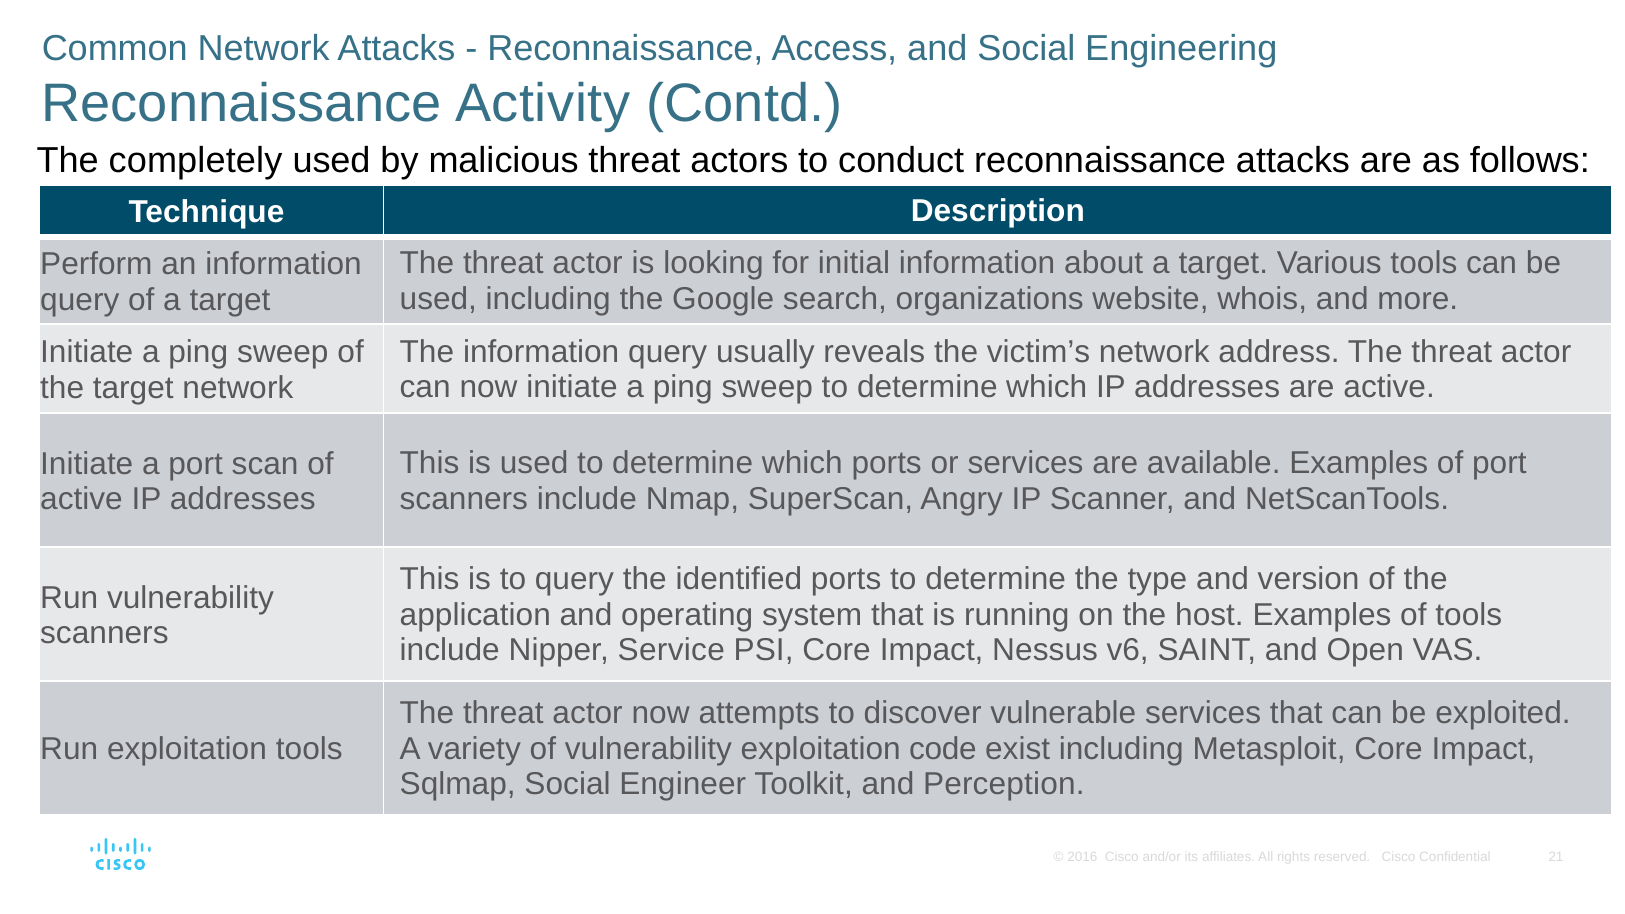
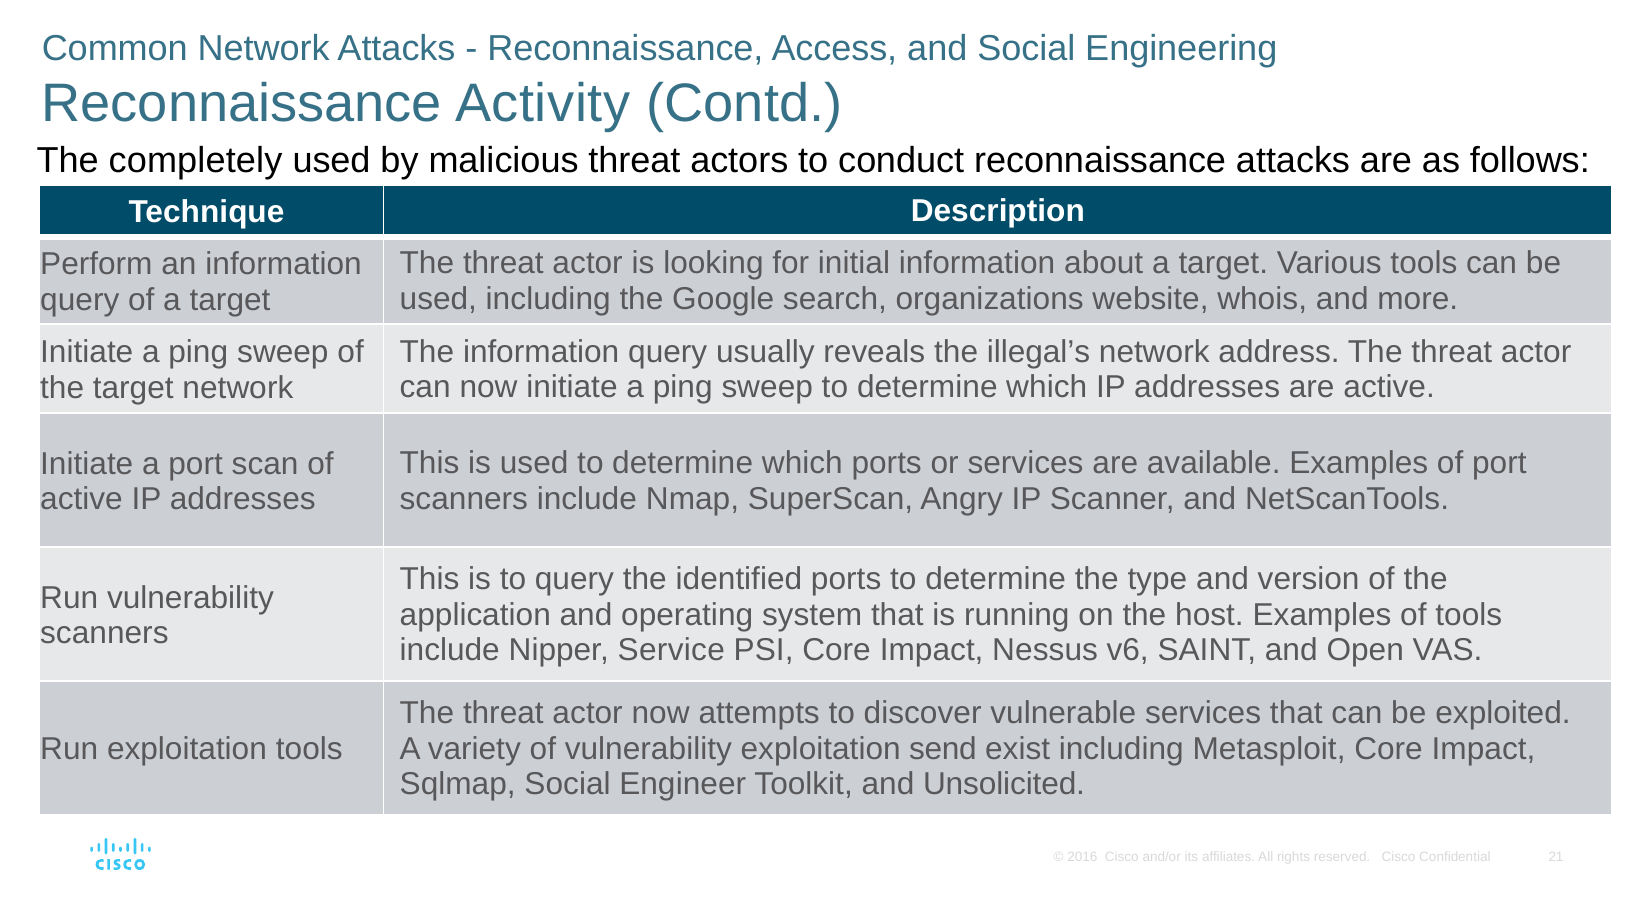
victim’s: victim’s -> illegal’s (1039, 352)
code: code -> send (943, 749)
Perception: Perception -> Unsolicited (1004, 784)
